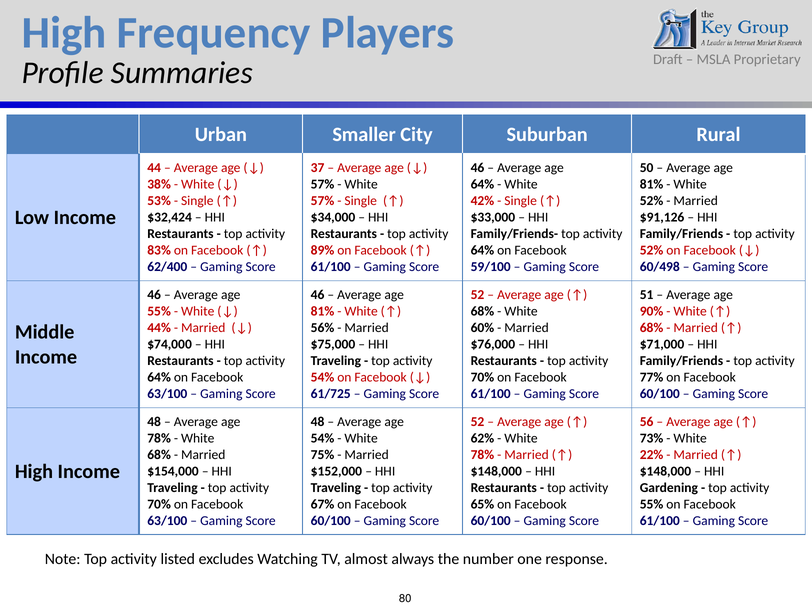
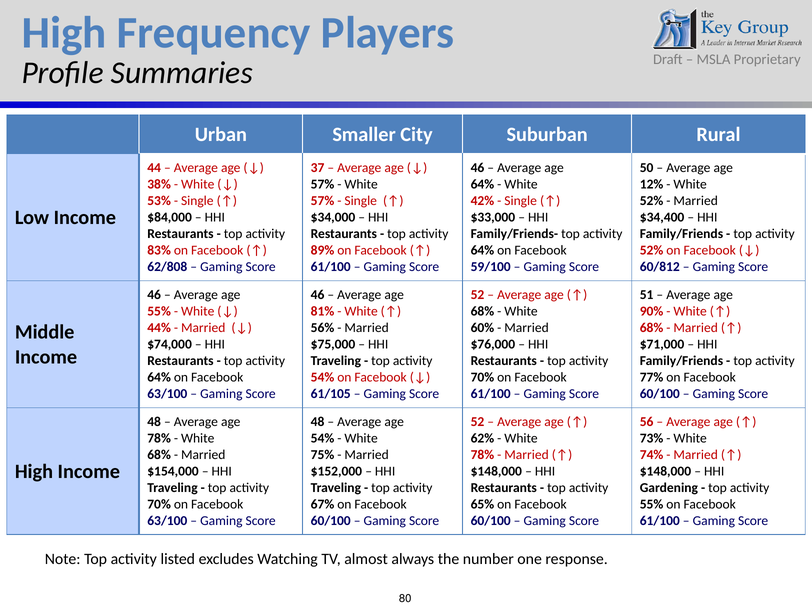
81%: 81% -> 12% (652, 184)
$32,424: $32,424 -> $84,000 (170, 217)
$91,126: $91,126 -> $34,400 (662, 217)
62/400: 62/400 -> 62/808 (167, 267)
60/498: 60/498 -> 60/812 (660, 267)
61/725: 61/725 -> 61/105 (331, 394)
22%: 22% -> 74% (652, 455)
